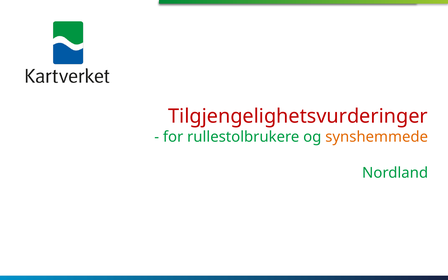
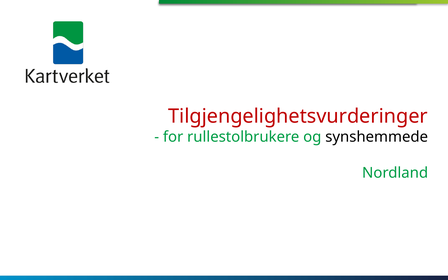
synshemmede colour: orange -> black (377, 137)
